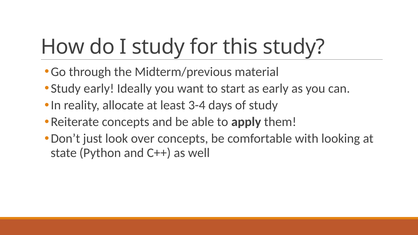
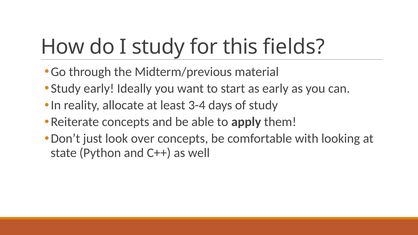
this study: study -> fields (294, 47)
